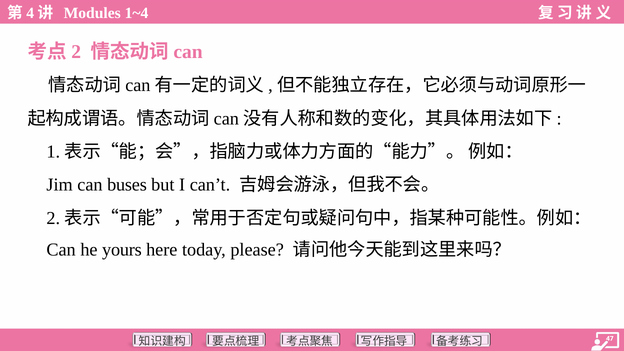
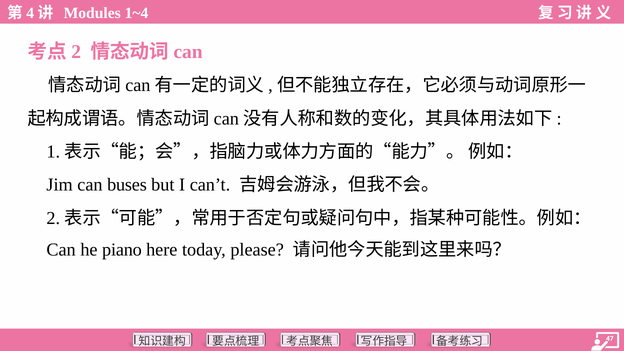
yours: yours -> piano (122, 250)
